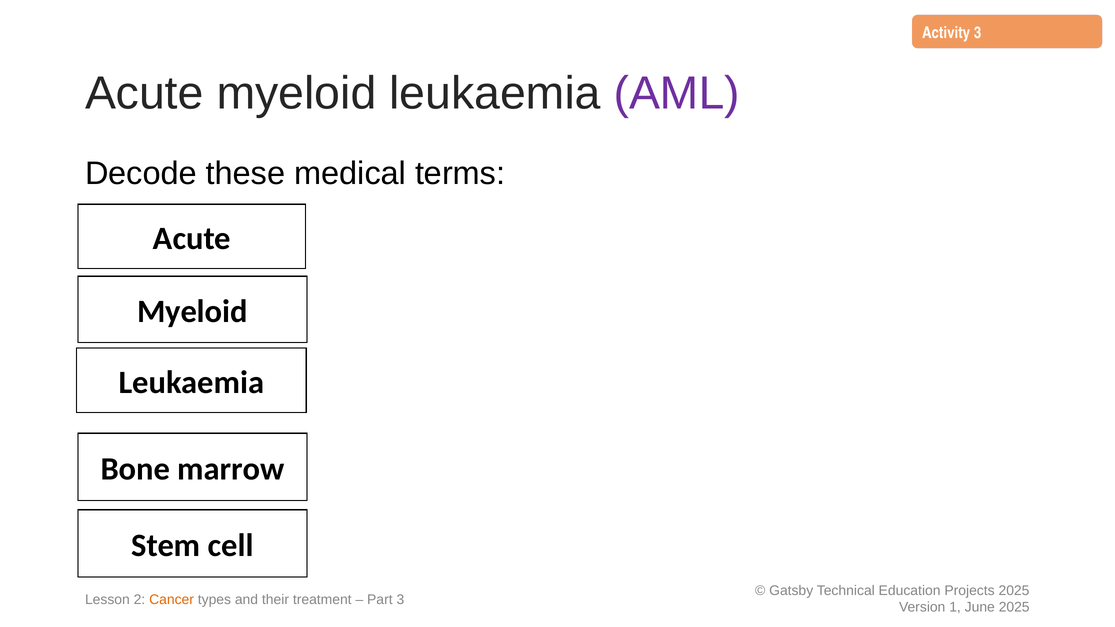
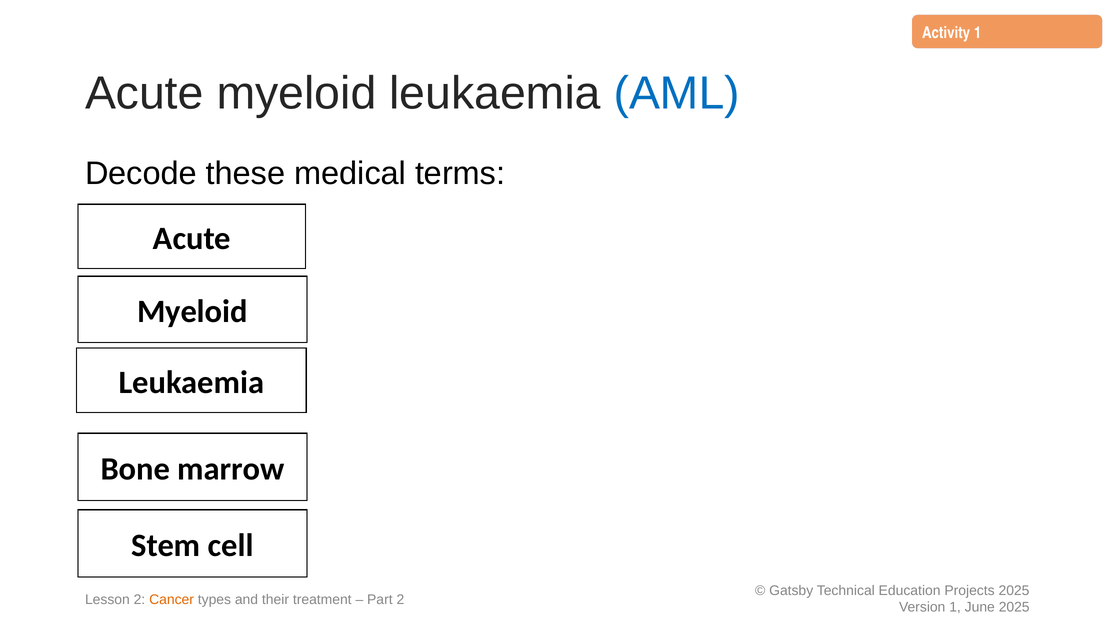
Activity 3: 3 -> 1 (978, 33)
AML colour: purple -> blue (677, 94)
Part 3: 3 -> 2 (400, 600)
